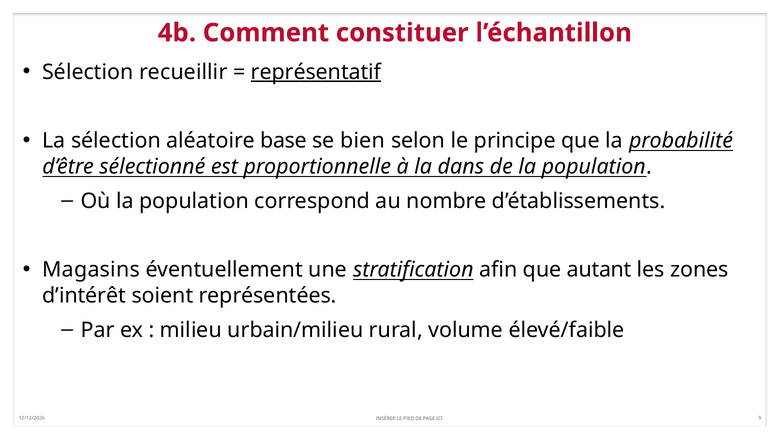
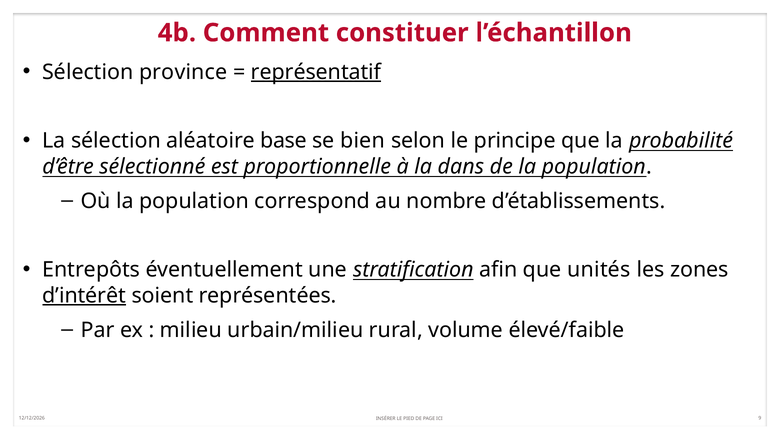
recueillir: recueillir -> province (183, 72)
Magasins: Magasins -> Entrepôts (91, 270)
autant: autant -> unités (599, 270)
d’intérêt underline: none -> present (84, 295)
